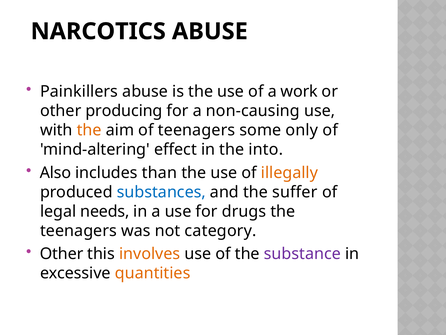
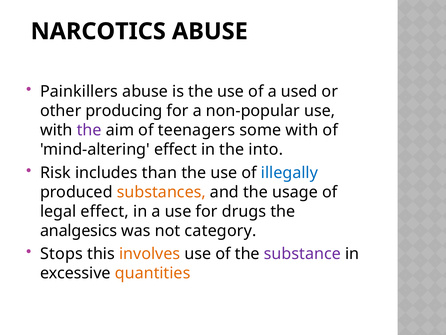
work: work -> used (299, 91)
non-causing: non-causing -> non-popular (253, 111)
the colour: orange -> purple (89, 130)
some only: only -> with (302, 130)
Also: Also -> Risk (55, 172)
illegally colour: orange -> blue (290, 172)
substances colour: blue -> orange (161, 192)
suffer: suffer -> usage (295, 192)
legal needs: needs -> effect (105, 211)
teenagers: teenagers -> analgesics (79, 230)
Other: Other -> Stops (61, 253)
